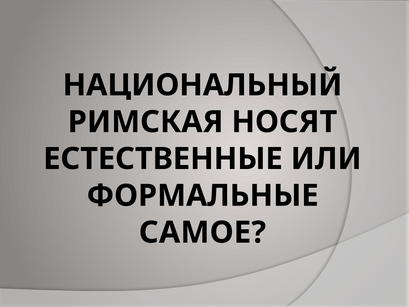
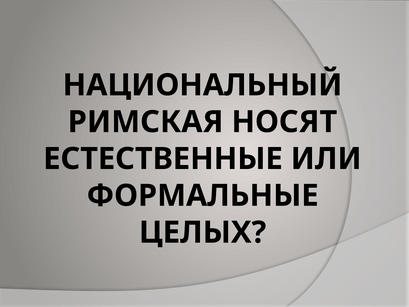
САМОЕ: САМОЕ -> ЦЕЛЫХ (203, 232)
